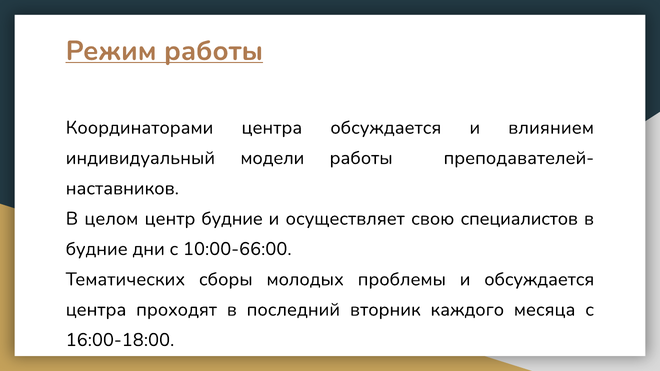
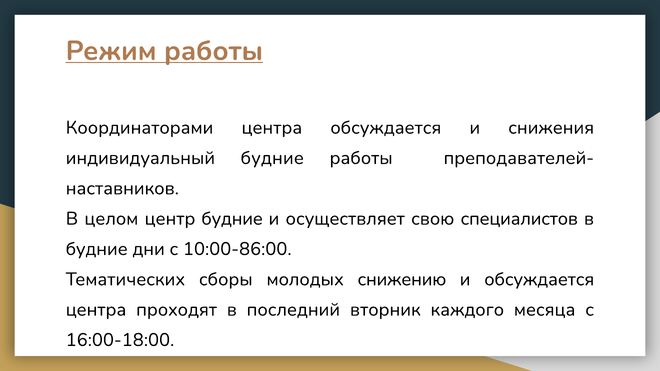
влиянием: влиянием -> снижения (551, 128)
индивидуальный модели: модели -> будние (272, 158)
10:00-66:00: 10:00-66:00 -> 10:00-86:00 (237, 249)
проблемы: проблемы -> снижению (402, 279)
